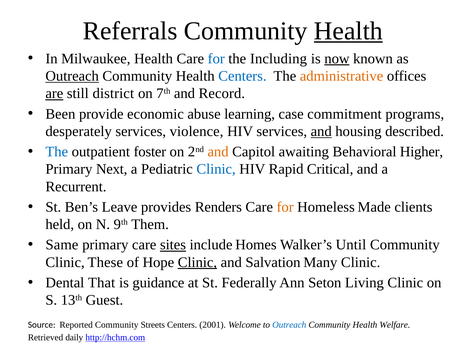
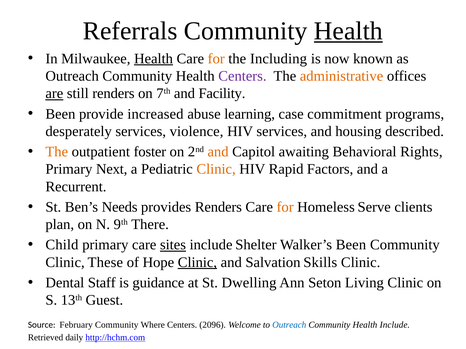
Health underline: none -> present (154, 59)
for colour: blue -> orange (216, 59)
now underline: present -> none (337, 59)
Outreach underline: present -> none (72, 76)
Centers colour: blue -> purple (242, 76)
still district: district -> renders (113, 94)
Record: Record -> Facility (222, 94)
economic: economic -> increased (155, 114)
and underline: present -> none (321, 132)
The colour: blue -> orange (57, 152)
Higher: Higher -> Rights (421, 152)
Clinic colour: blue -> orange (216, 169)
Critical: Critical -> Factors (330, 169)
Leave: Leave -> Needs (120, 207)
Made: Made -> Serve (374, 207)
held: held -> plan (60, 225)
Them: Them -> There (150, 225)
Same: Same -> Child (62, 245)
Homes: Homes -> Shelter (256, 245)
Walker’s Until: Until -> Been (351, 245)
Many: Many -> Skills (320, 263)
That: That -> Staff (102, 283)
Federally: Federally -> Dwelling (249, 283)
Reported: Reported -> February (76, 325)
Streets: Streets -> Where (153, 325)
2001: 2001 -> 2096 (213, 325)
Health Welfare: Welfare -> Include (395, 325)
